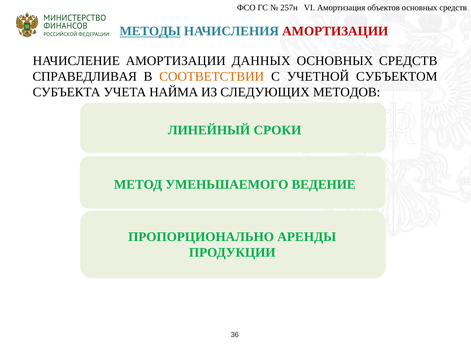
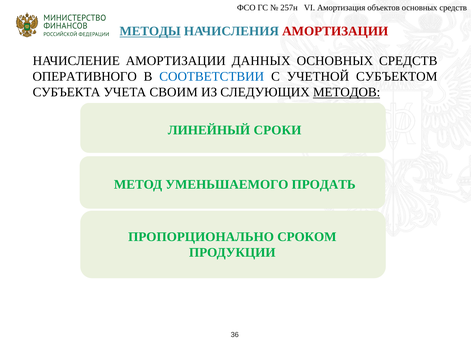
СПРАВЕДЛИВАЯ: СПРАВЕДЛИВАЯ -> ОПЕРАТИВНОГО (85, 76)
СООТВЕТСТВИИ colour: orange -> blue (212, 76)
НАЙМА: НАЙМА -> СВОИМ (174, 92)
МЕТОДОВ underline: none -> present (347, 92)
ВЕДЕНИЕ: ВЕДЕНИЕ -> ПРОДАТЬ (324, 184)
АРЕНДЫ: АРЕНДЫ -> СРОКОМ (307, 236)
